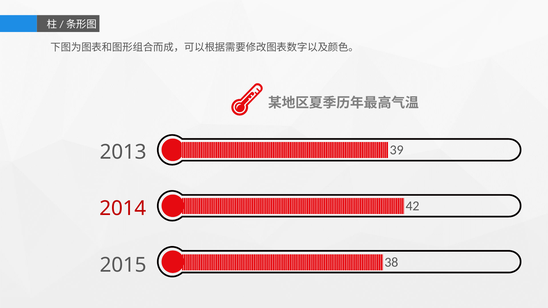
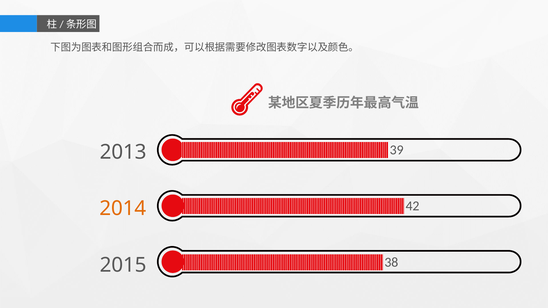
2014 colour: red -> orange (123, 209)
